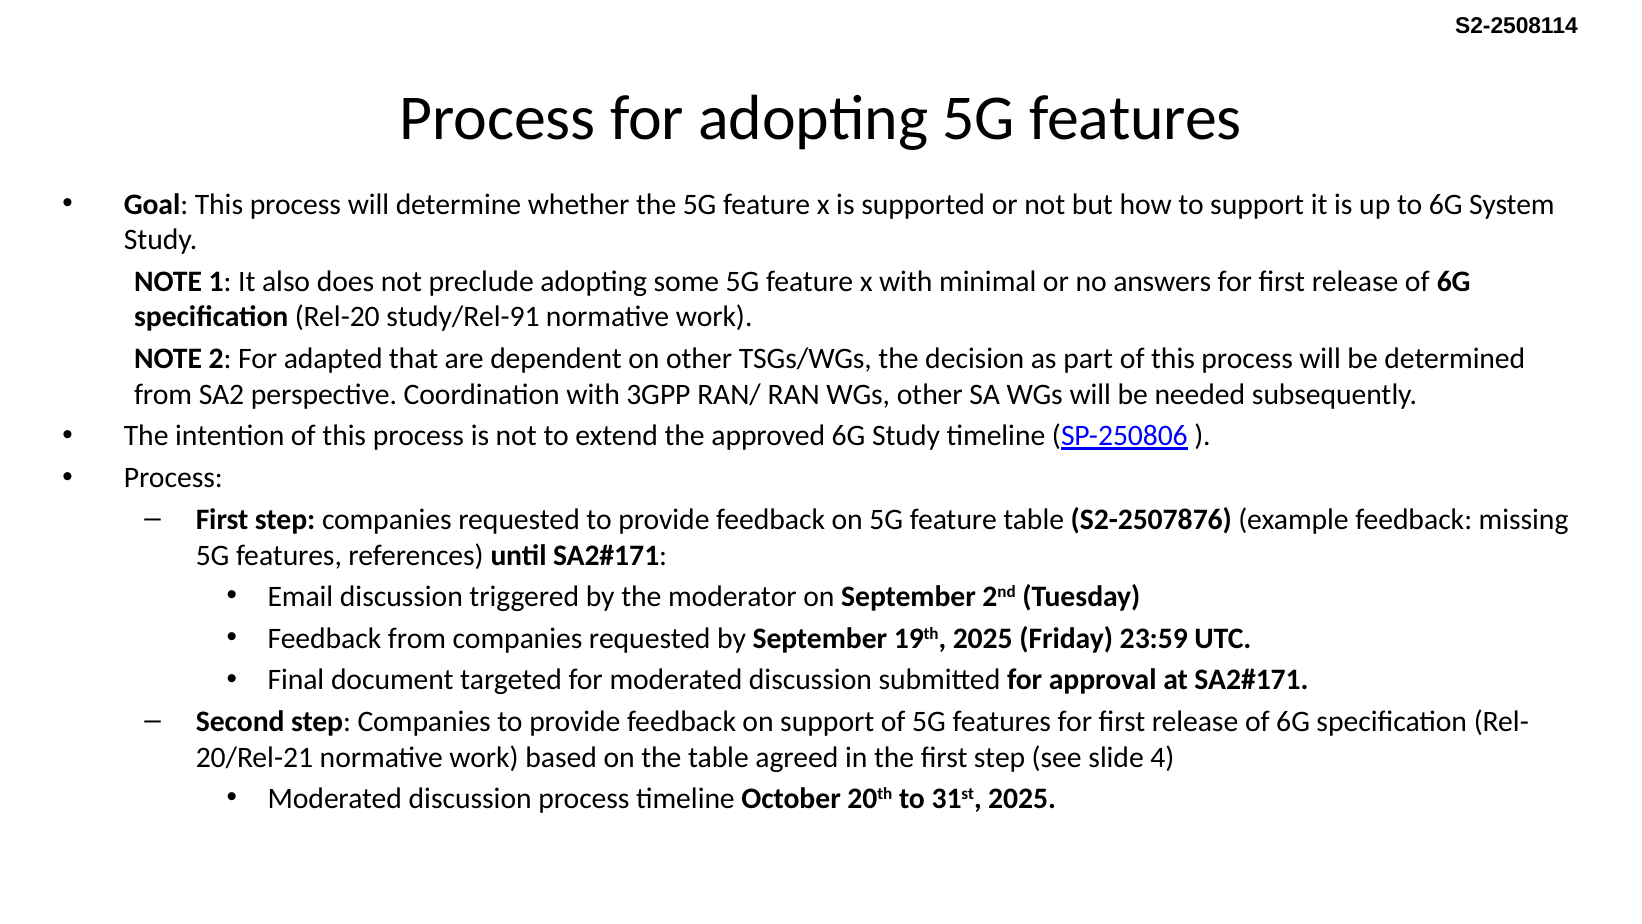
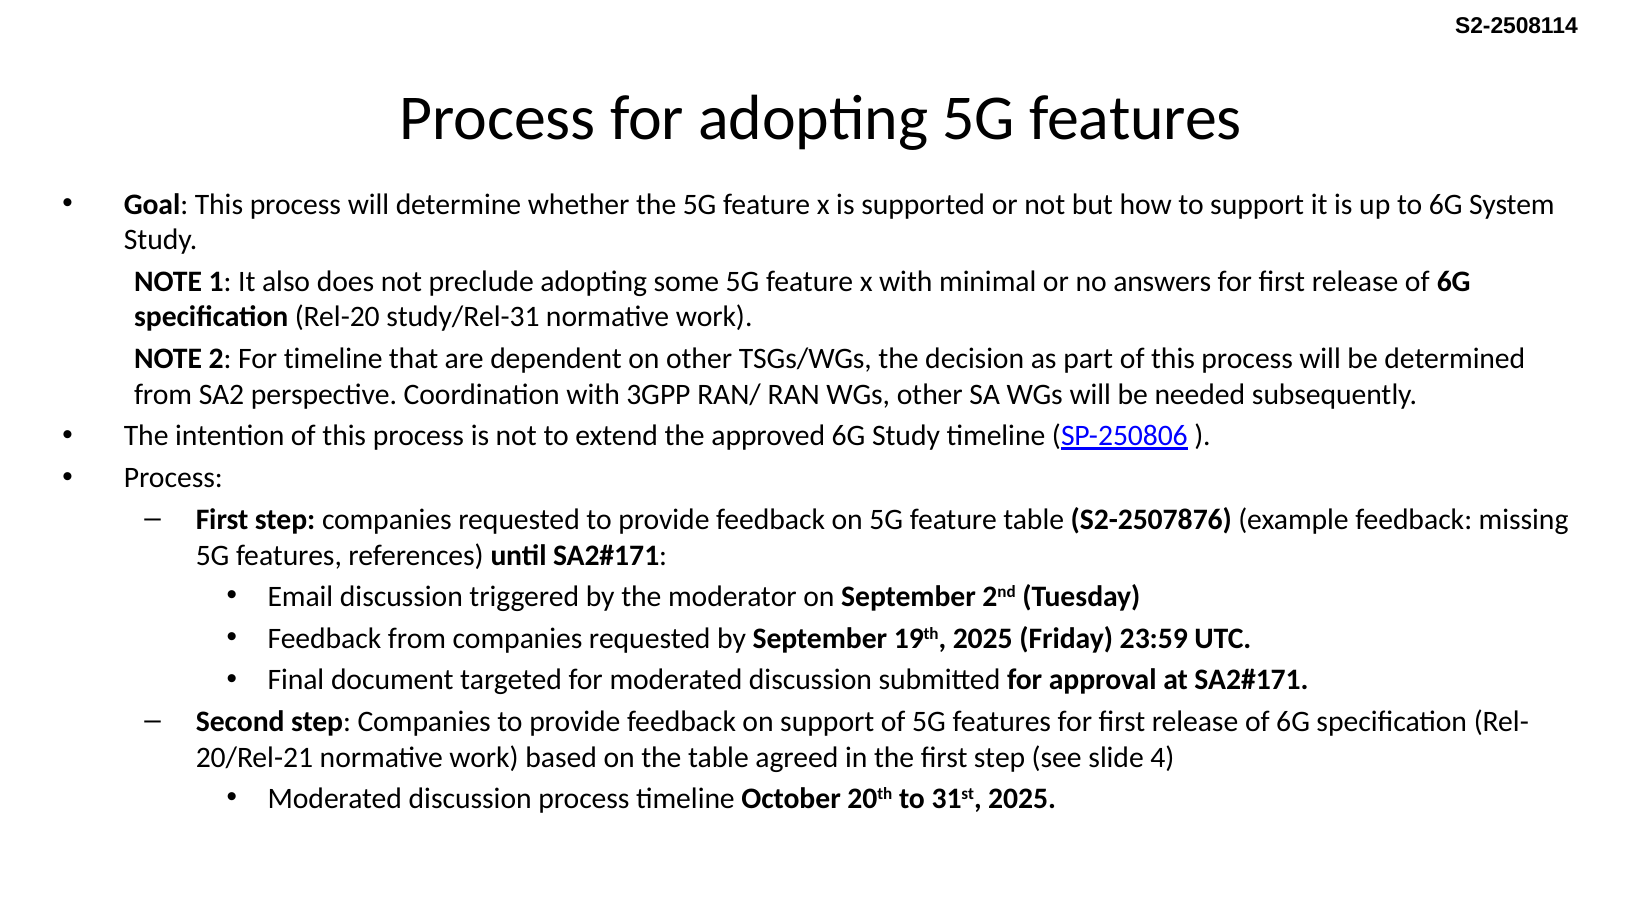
study/Rel-91: study/Rel-91 -> study/Rel-31 (463, 317)
For adapted: adapted -> timeline (333, 359)
